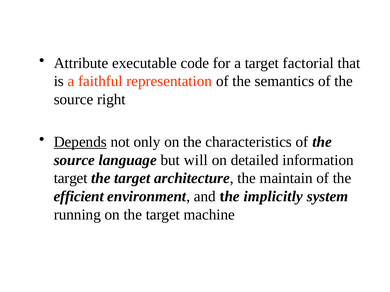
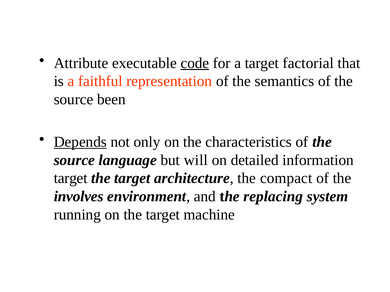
code underline: none -> present (195, 63)
right: right -> been (111, 100)
maintain: maintain -> compact (286, 179)
efficient: efficient -> involves (79, 197)
implicitly: implicitly -> replacing (273, 197)
